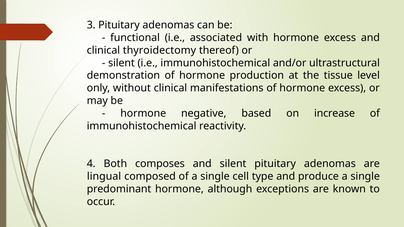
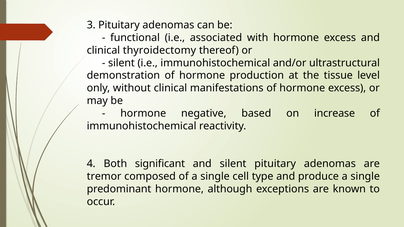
composes: composes -> significant (160, 164)
lingual: lingual -> tremor (104, 177)
